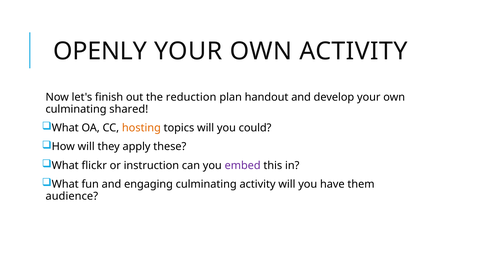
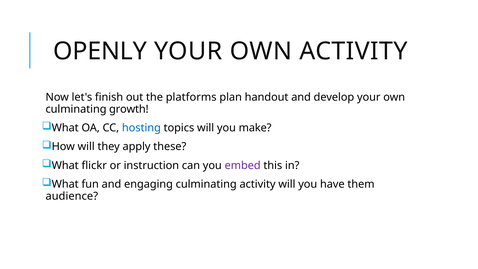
reduction: reduction -> platforms (191, 97)
shared: shared -> growth (129, 109)
hosting colour: orange -> blue (141, 128)
could: could -> make (255, 128)
